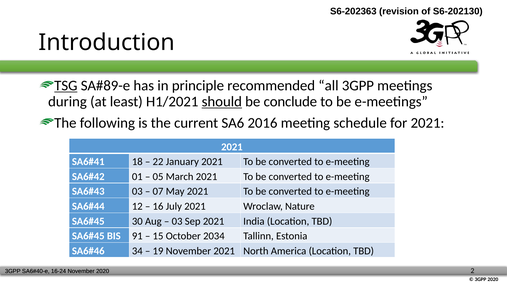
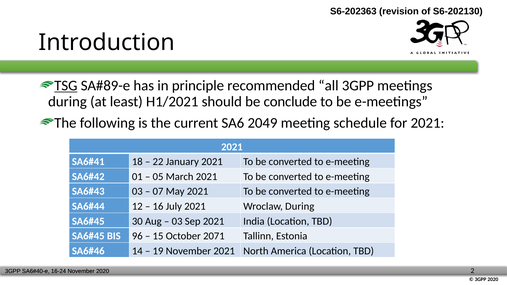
should underline: present -> none (222, 102)
2016: 2016 -> 2049 (262, 123)
Wroclaw Nature: Nature -> During (300, 207)
91: 91 -> 96 (137, 236)
2034: 2034 -> 2071 (214, 236)
34: 34 -> 14 (137, 251)
